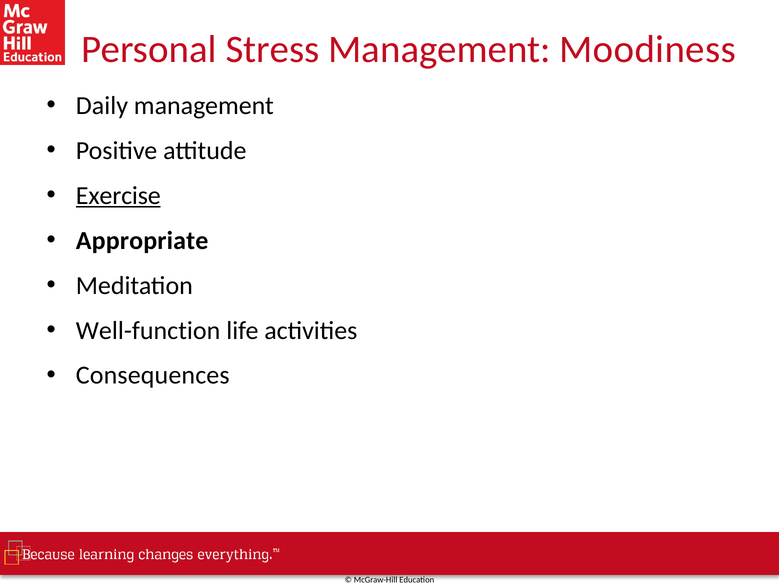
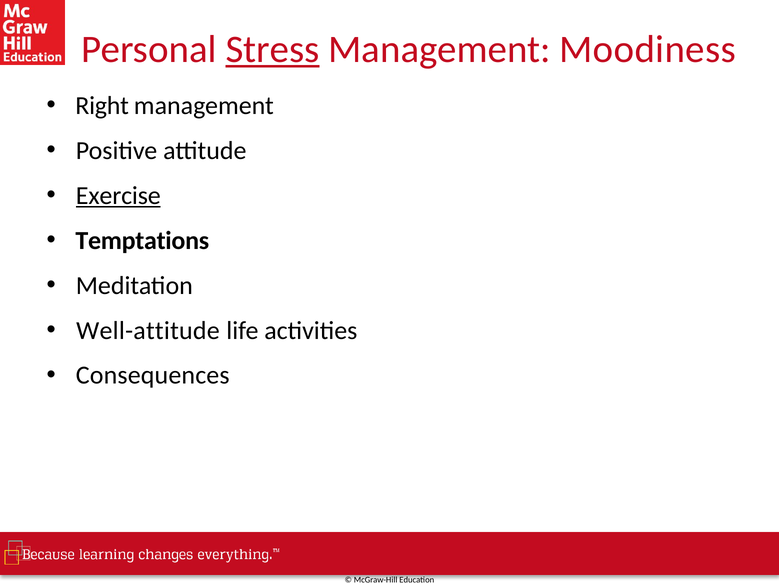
Stress underline: none -> present (272, 49)
Daily: Daily -> Right (102, 106)
Appropriate: Appropriate -> Temptations (142, 241)
Well-function: Well-function -> Well-attitude (148, 331)
